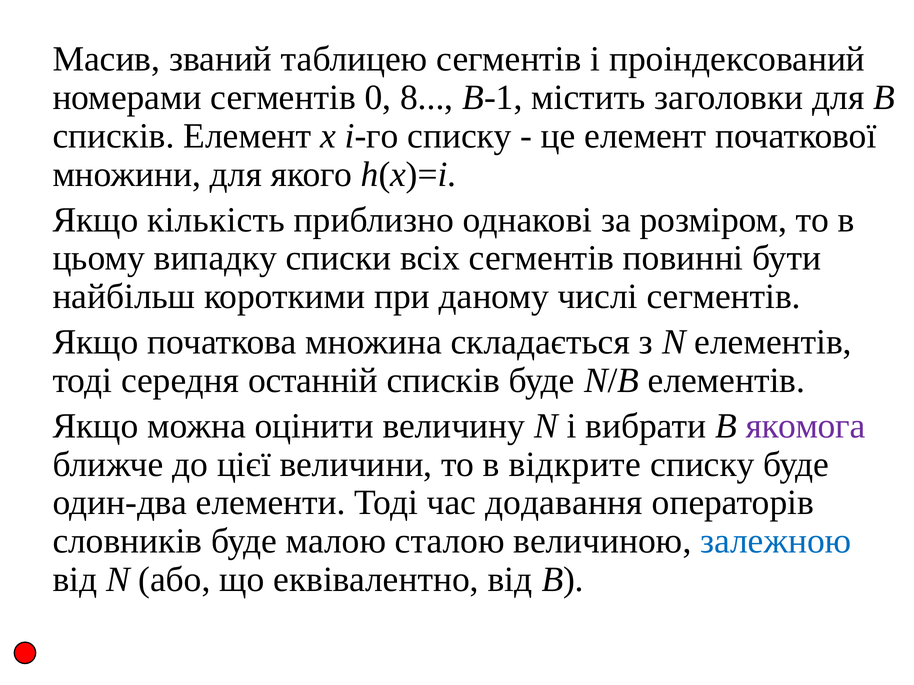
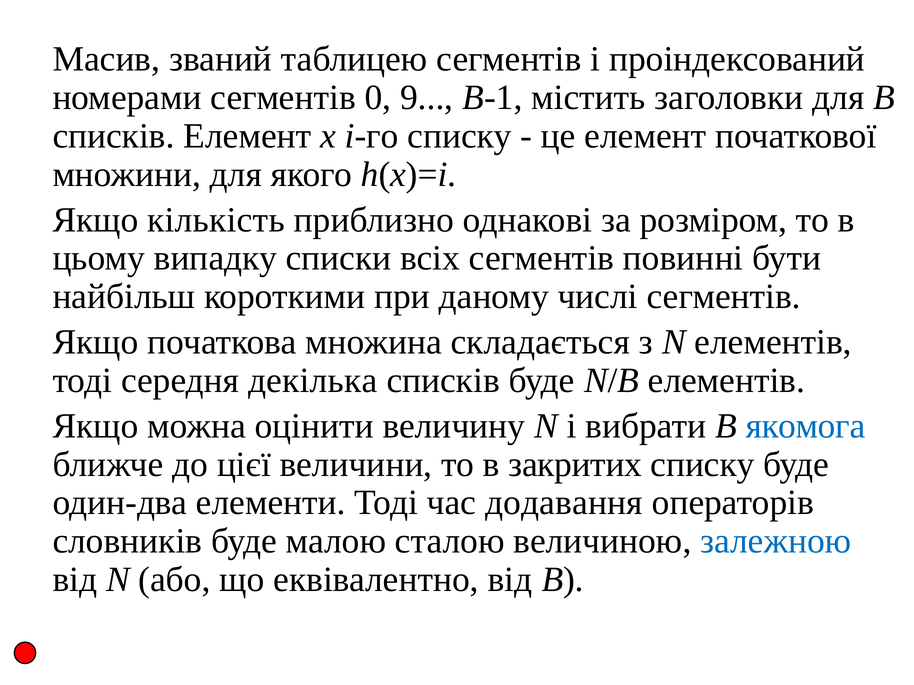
8: 8 -> 9 (427, 98)
останній: останній -> декілька (313, 381)
якомога colour: purple -> blue (805, 426)
відкрите: відкрите -> закритих (575, 465)
